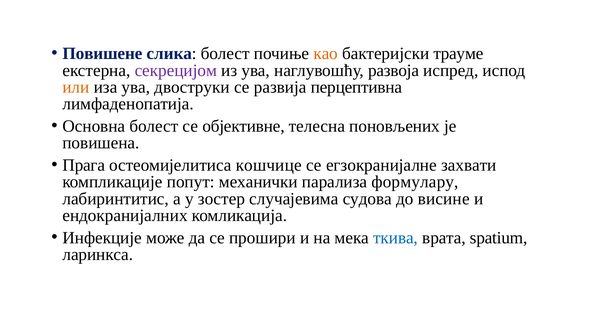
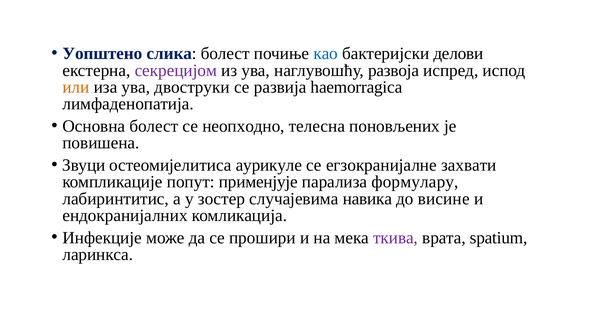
Повишене: Повишене -> Уопштено (102, 54)
као colour: orange -> blue (326, 54)
трауме: трауме -> делови (458, 54)
перцептивна: перцептивна -> haemorragica (356, 87)
објективне: објективне -> неопходно (243, 126)
Прага: Прага -> Звуци (84, 165)
кошчице: кошчице -> аурикуле (269, 165)
механички: механички -> применјује (258, 182)
судова: судова -> навика (367, 199)
ткива colour: blue -> purple (396, 238)
